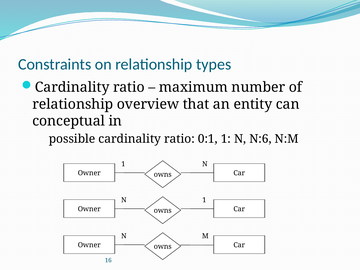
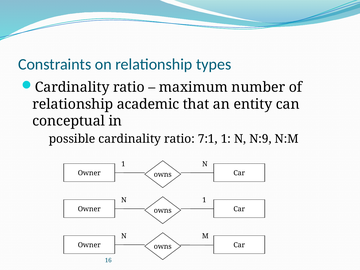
overview: overview -> academic (148, 104)
0:1: 0:1 -> 7:1 (208, 139)
N:6: N:6 -> N:9 (260, 139)
